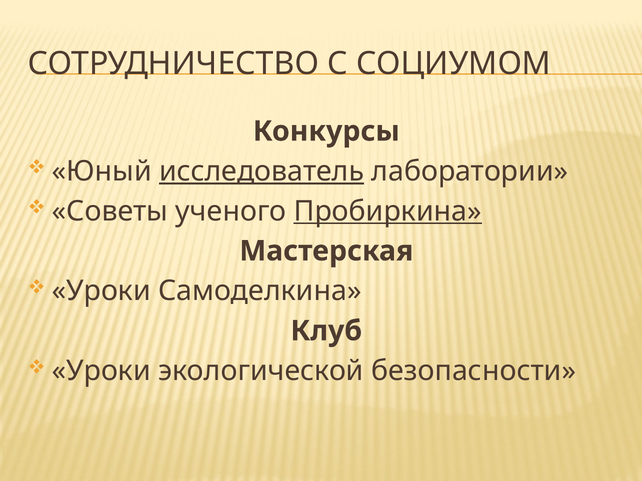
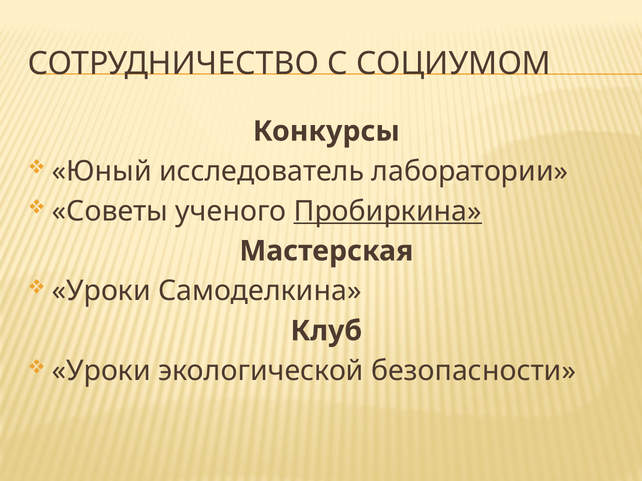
исследователь underline: present -> none (262, 171)
